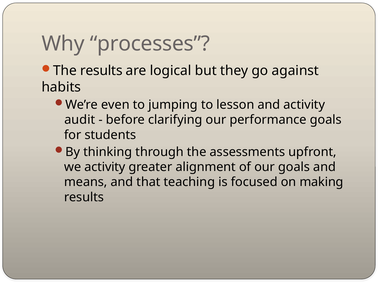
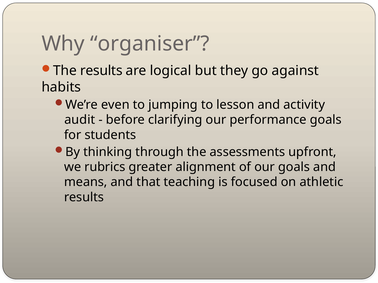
processes: processes -> organiser (150, 44)
we activity: activity -> rubrics (105, 167)
making: making -> athletic (321, 182)
